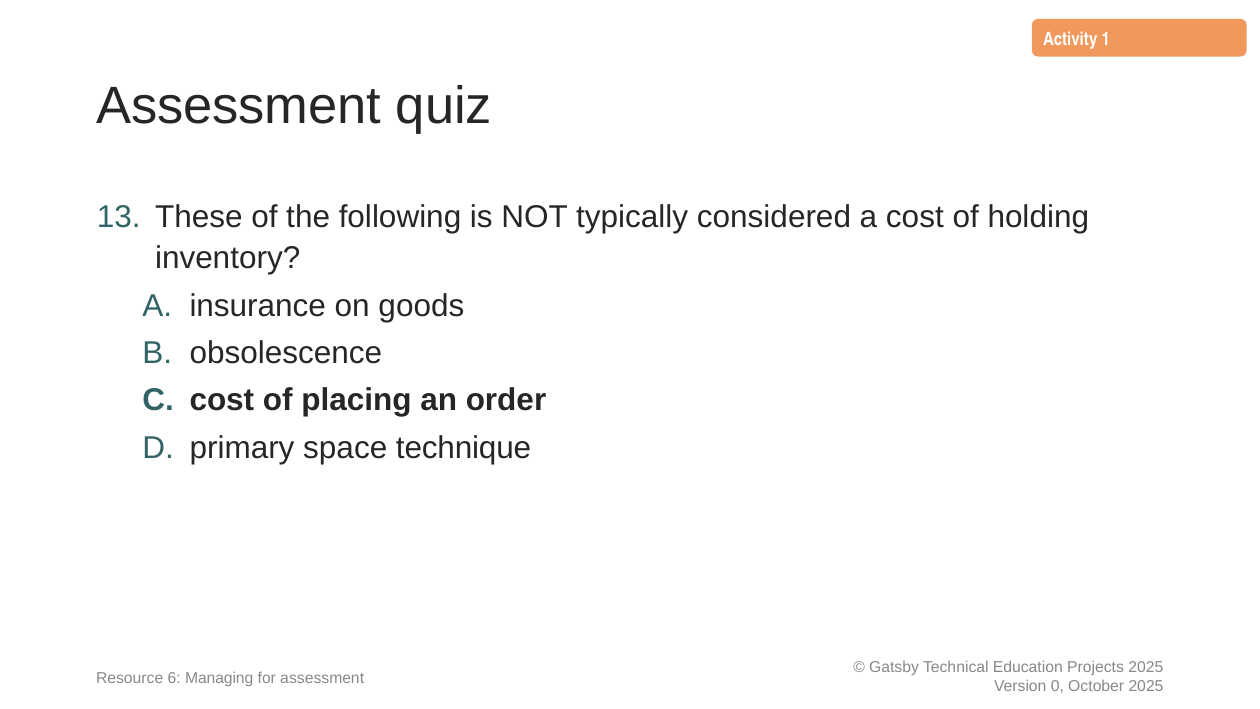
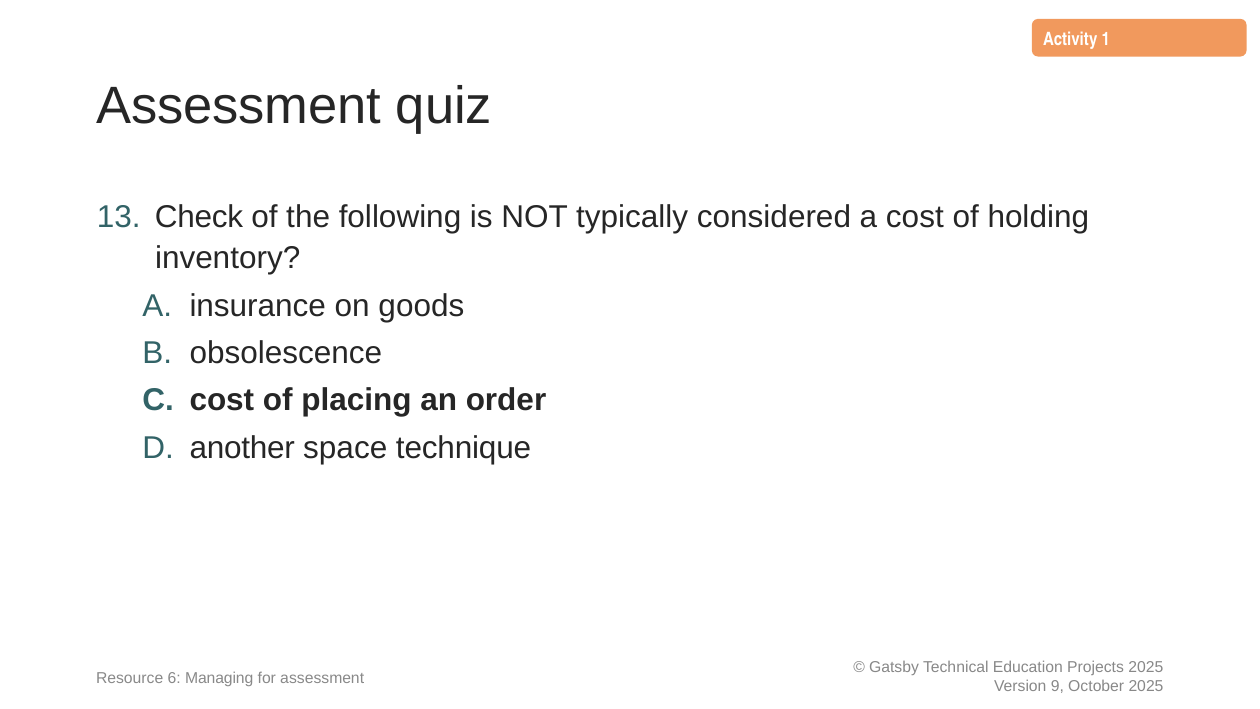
These: These -> Check (199, 218)
primary: primary -> another (242, 448)
0: 0 -> 9 (1057, 686)
